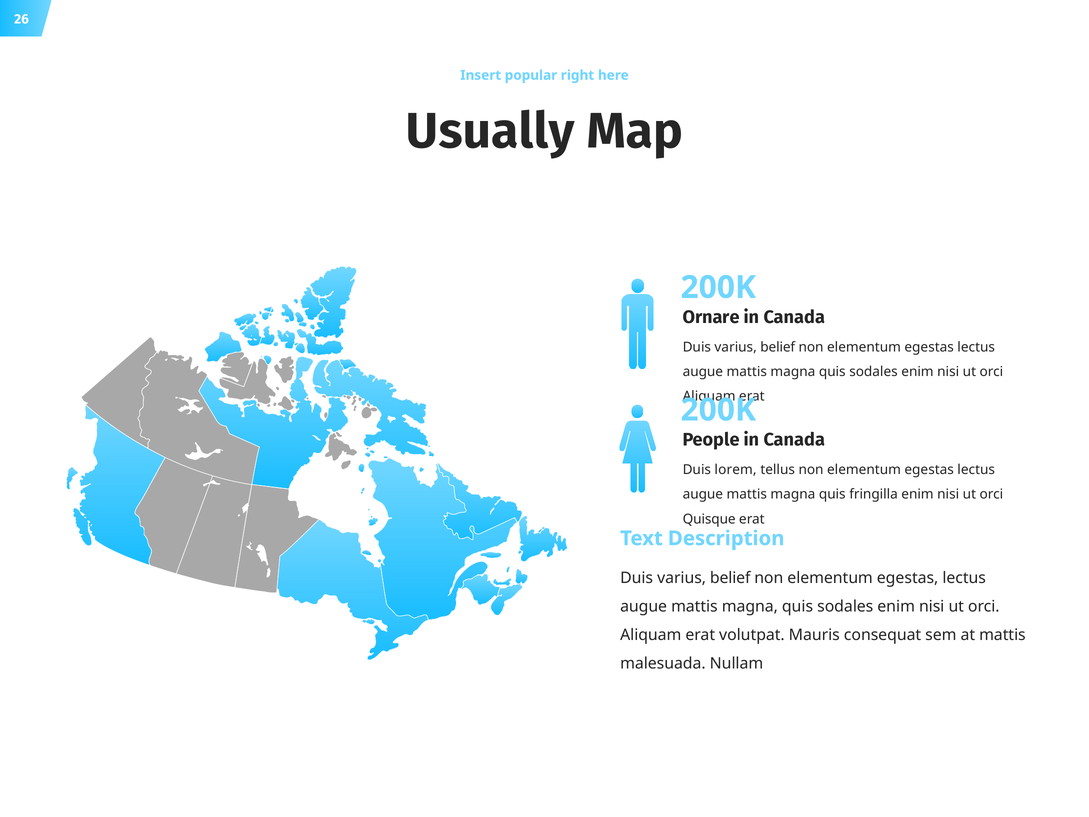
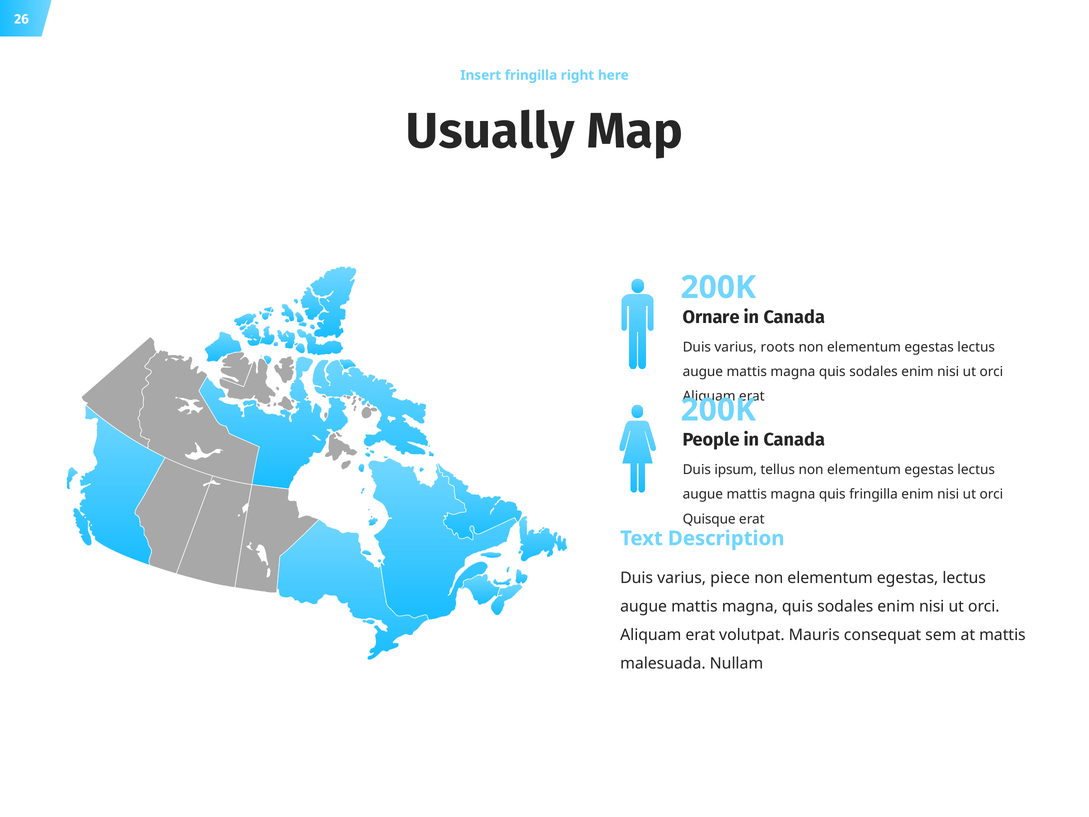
Insert popular: popular -> fringilla (531, 75)
belief: belief -> roots (778, 347)
lorem: lorem -> ipsum (736, 470)
belief: belief -> piece (730, 578)
